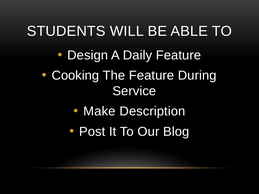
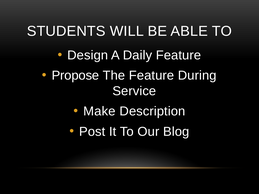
Cooking: Cooking -> Propose (75, 76)
